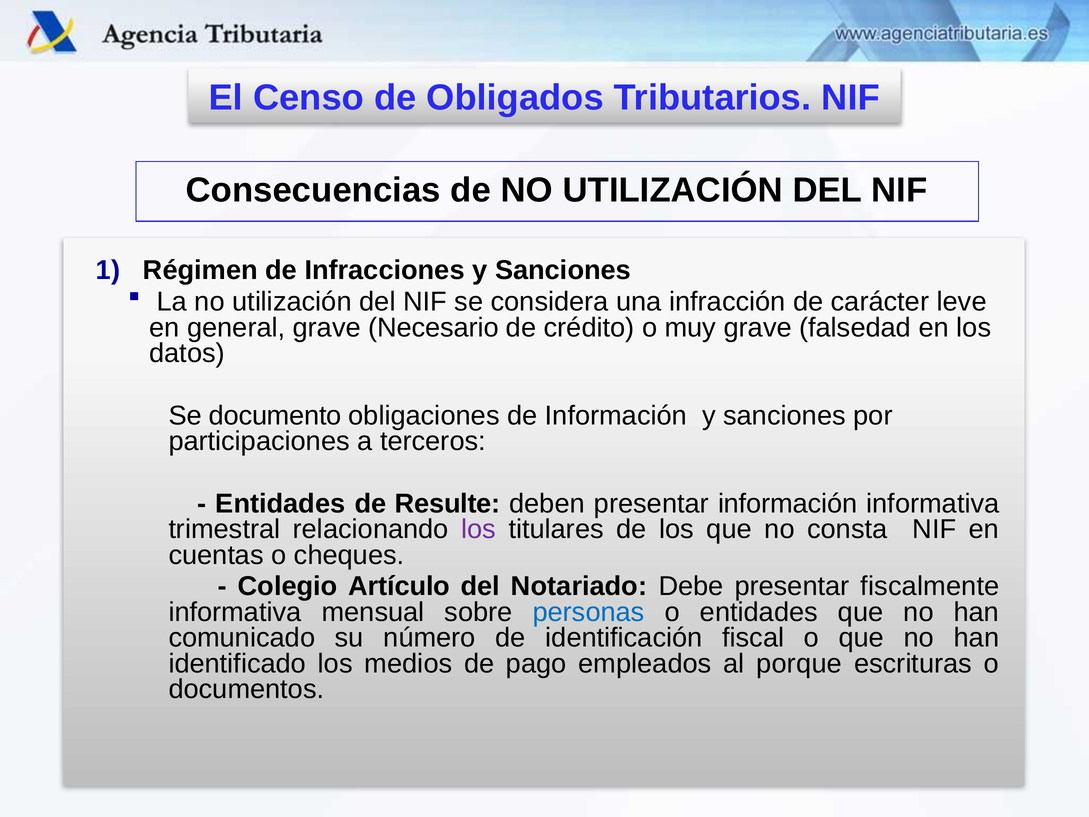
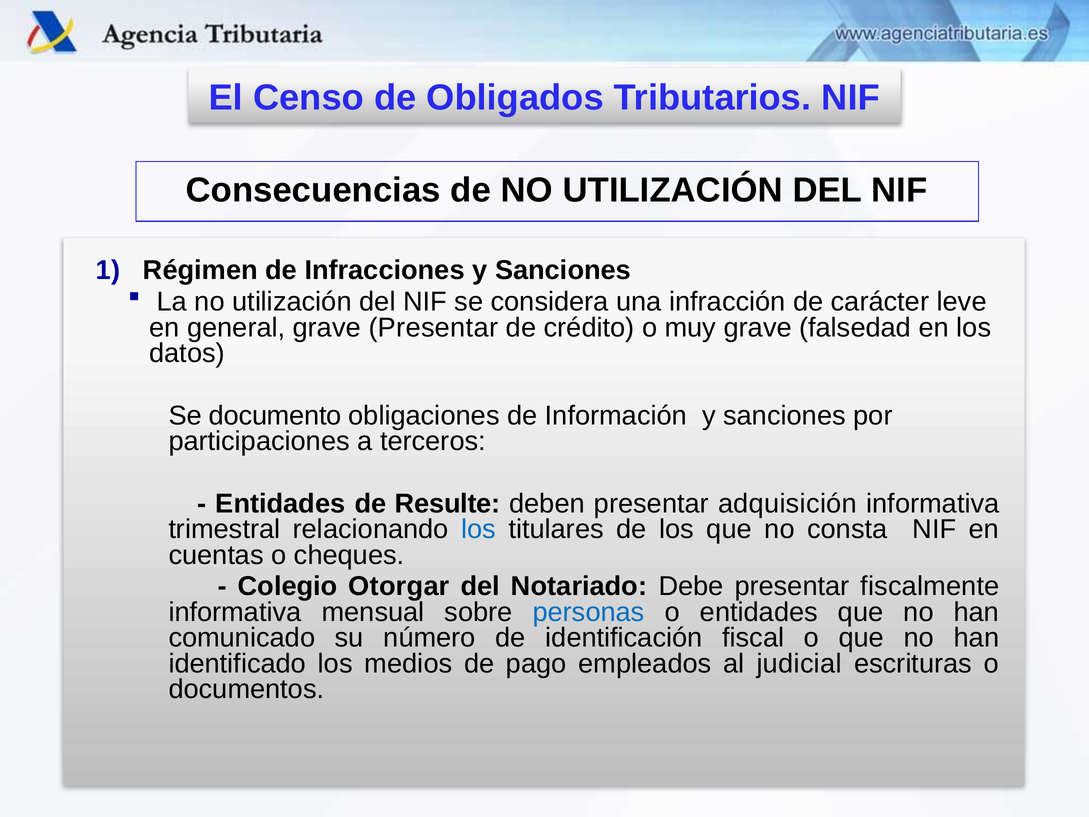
grave Necesario: Necesario -> Presentar (433, 327)
presentar información: información -> adquisición (787, 504)
los colour: purple -> blue (479, 529)
Artículo: Artículo -> Otorgar (399, 586)
porque: porque -> judicial (799, 663)
